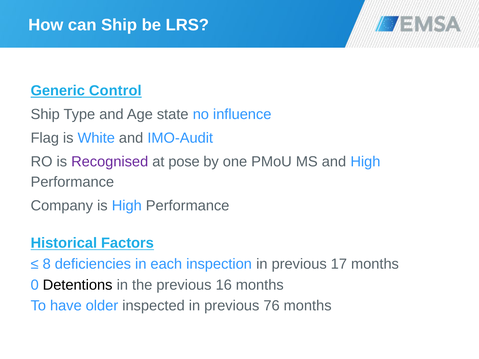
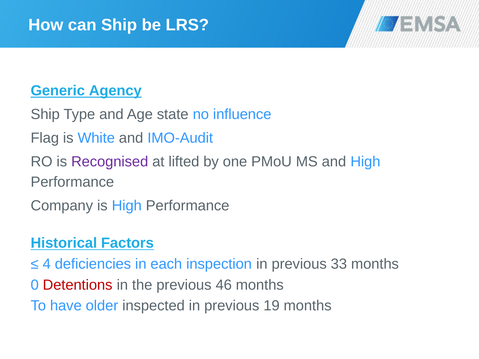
Control: Control -> Agency (115, 91)
pose: pose -> lifted (184, 162)
8: 8 -> 4 (47, 264)
17: 17 -> 33 (339, 264)
Detentions colour: black -> red (78, 285)
16: 16 -> 46 (224, 285)
76: 76 -> 19 (272, 306)
